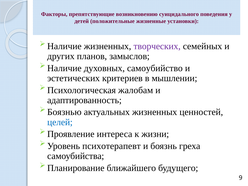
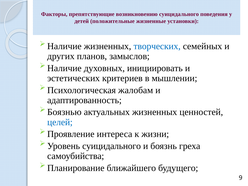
творческих colour: purple -> blue (157, 46)
самоубийство: самоубийство -> инициировать (155, 68)
Уровень психотерапевт: психотерапевт -> суицидального (112, 146)
